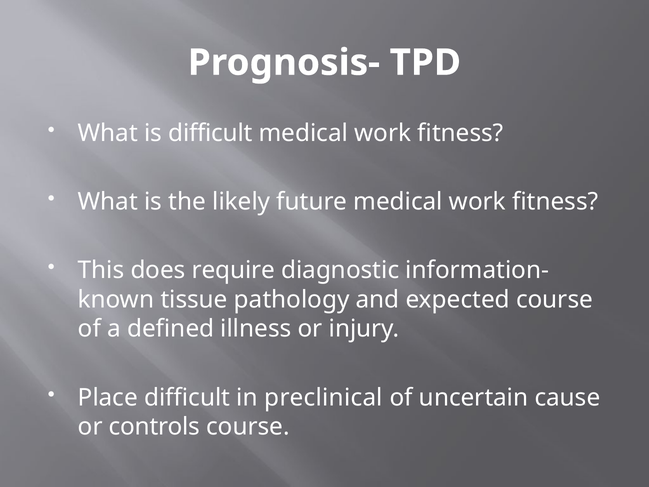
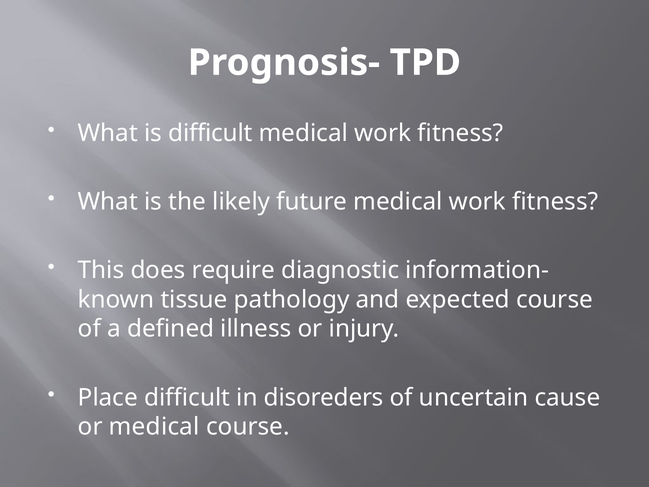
preclinical: preclinical -> disoreders (324, 397)
or controls: controls -> medical (154, 427)
